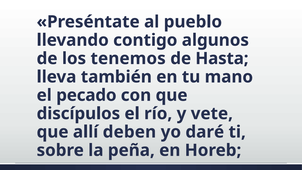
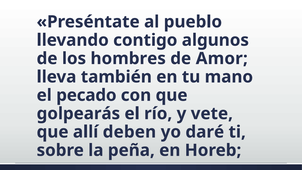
tenemos: tenemos -> hombres (128, 58)
Hasta: Hasta -> Amor (222, 58)
discípulos: discípulos -> golpearás (78, 113)
